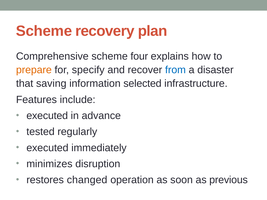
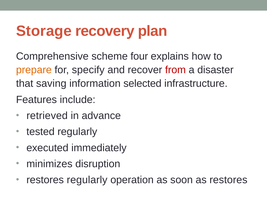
Scheme: Scheme -> Storage (44, 31)
from colour: blue -> red (175, 70)
executed: executed -> retrieved (47, 116)
restores changed: changed -> regularly (87, 180)
as previous: previous -> restores (228, 180)
